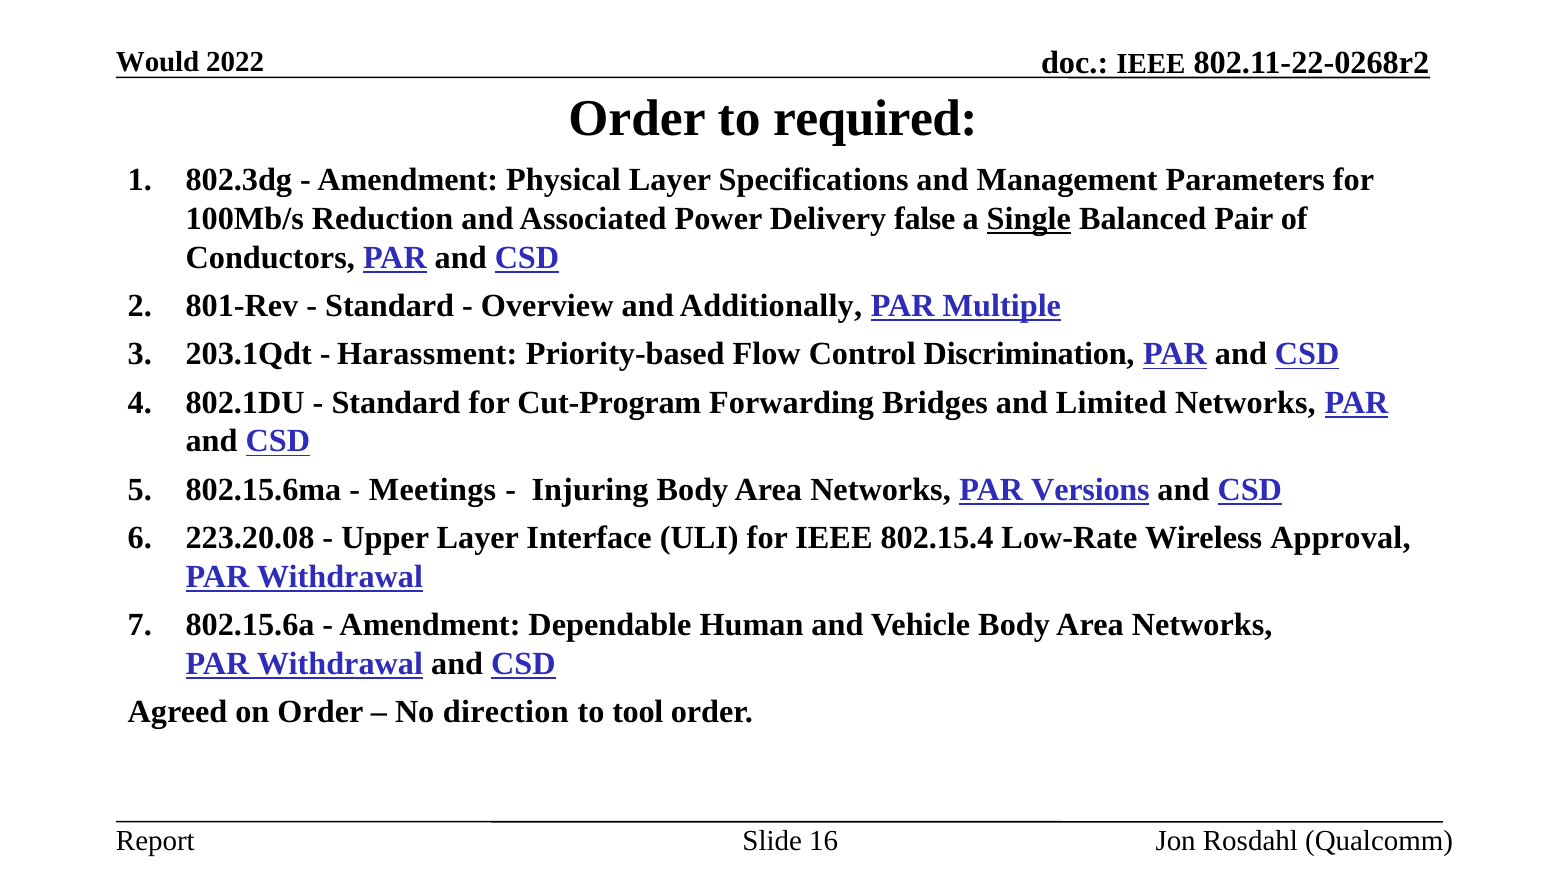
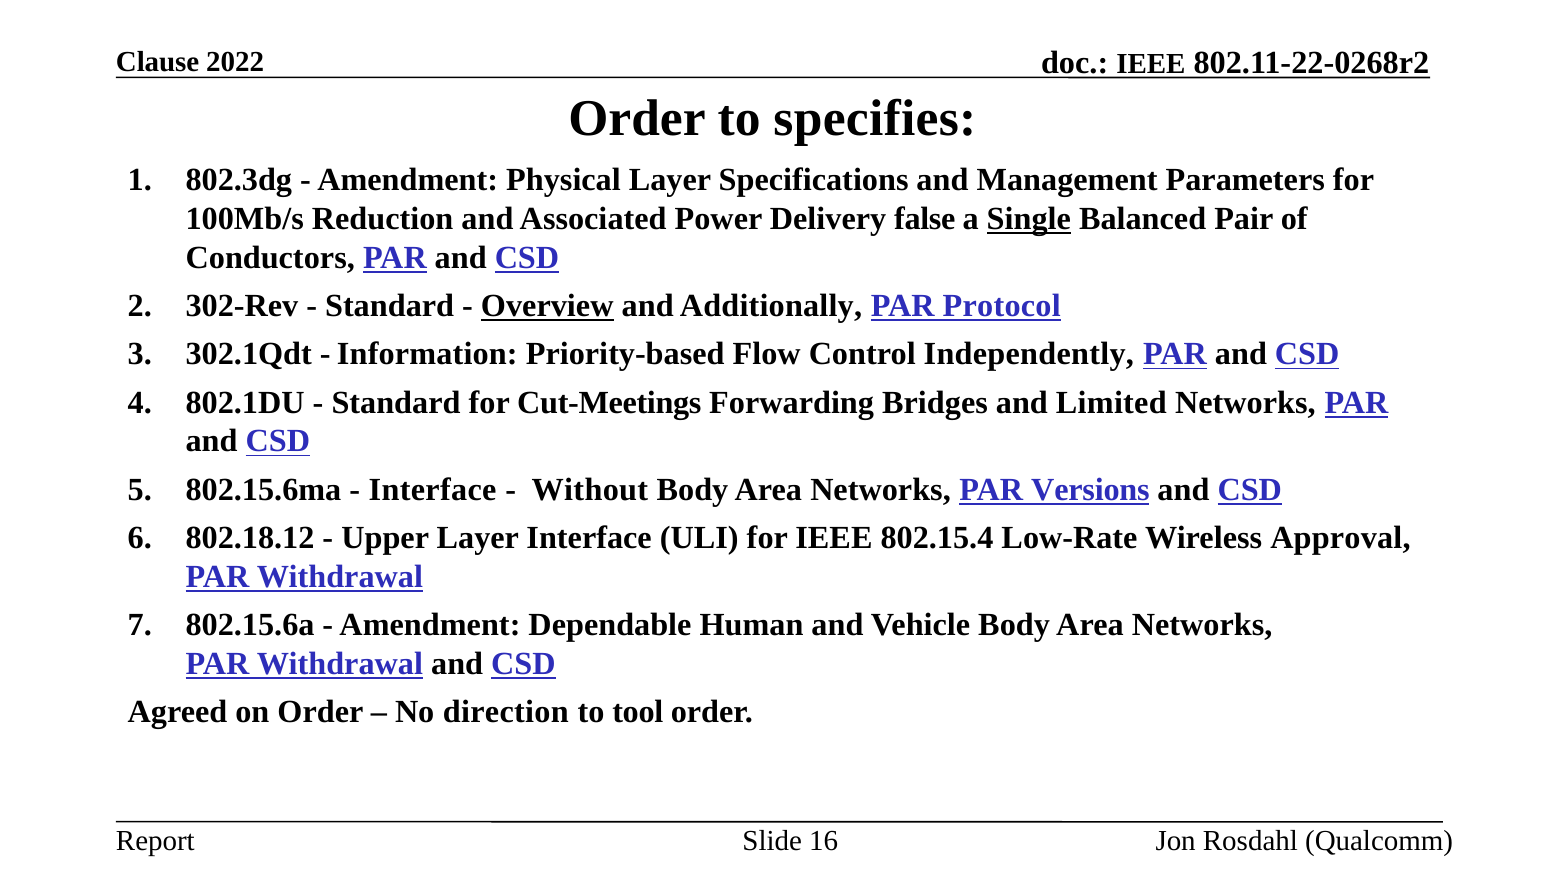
Would: Would -> Clause (158, 62)
required: required -> specifies (875, 118)
801-Rev: 801-Rev -> 302-Rev (242, 306)
Overview underline: none -> present (547, 306)
Multiple: Multiple -> Protocol (1002, 306)
203.1Qdt: 203.1Qdt -> 302.1Qdt (249, 354)
Harassment: Harassment -> Information (427, 354)
Discrimination: Discrimination -> Independently (1029, 354)
Cut-Program: Cut-Program -> Cut-Meetings (609, 402)
Meetings: Meetings -> Interface (433, 489)
Injuring: Injuring -> Without (590, 489)
223.20.08: 223.20.08 -> 802.18.12 (250, 538)
